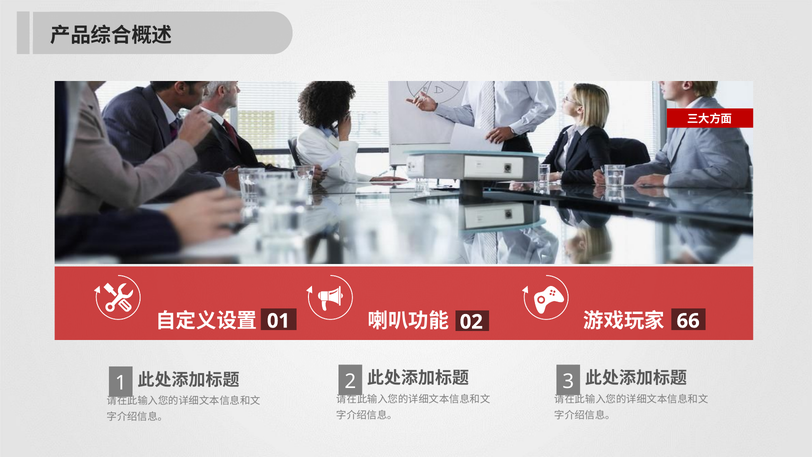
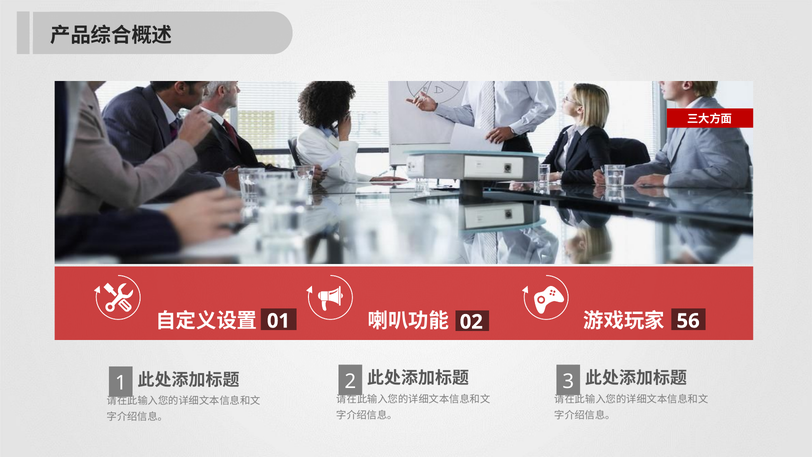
66: 66 -> 56 (688, 321)
